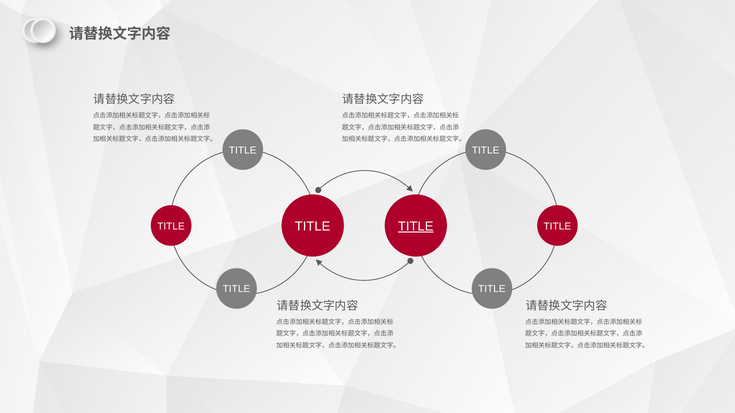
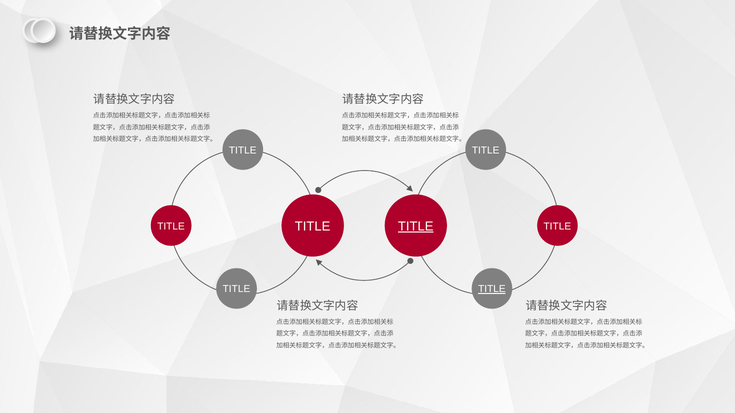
TITLE underline: none -> present (492, 289)
